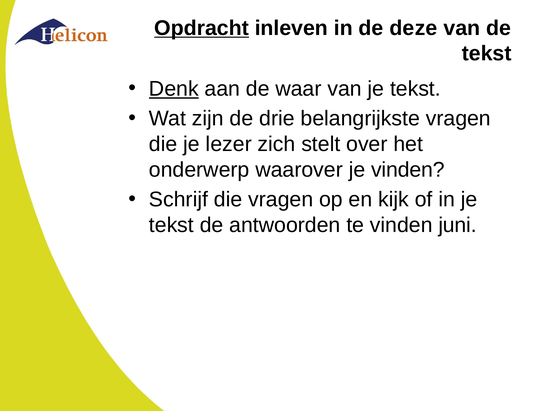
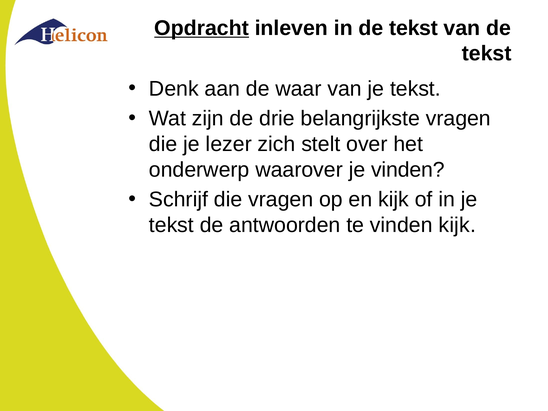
in de deze: deze -> tekst (414, 28)
Denk underline: present -> none (174, 89)
vinden juni: juni -> kijk (457, 225)
